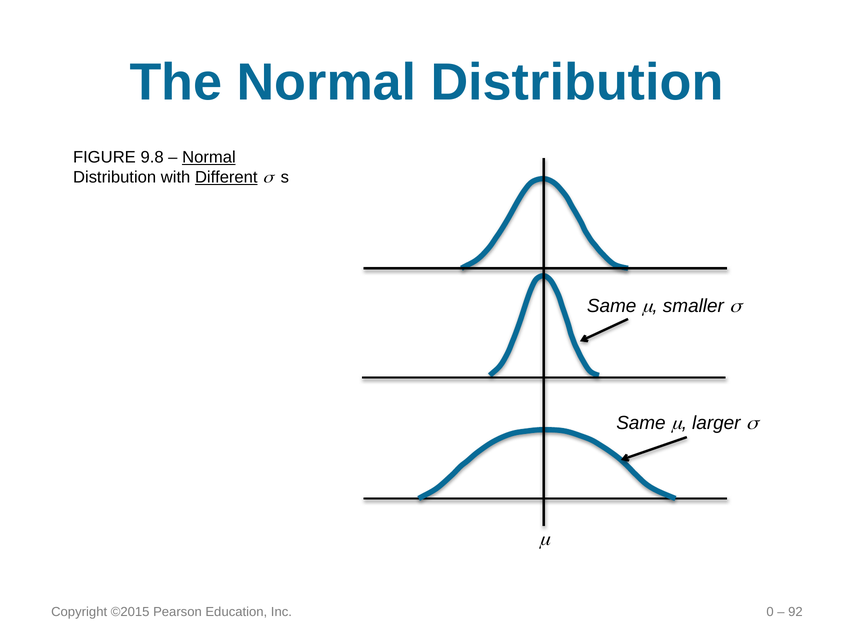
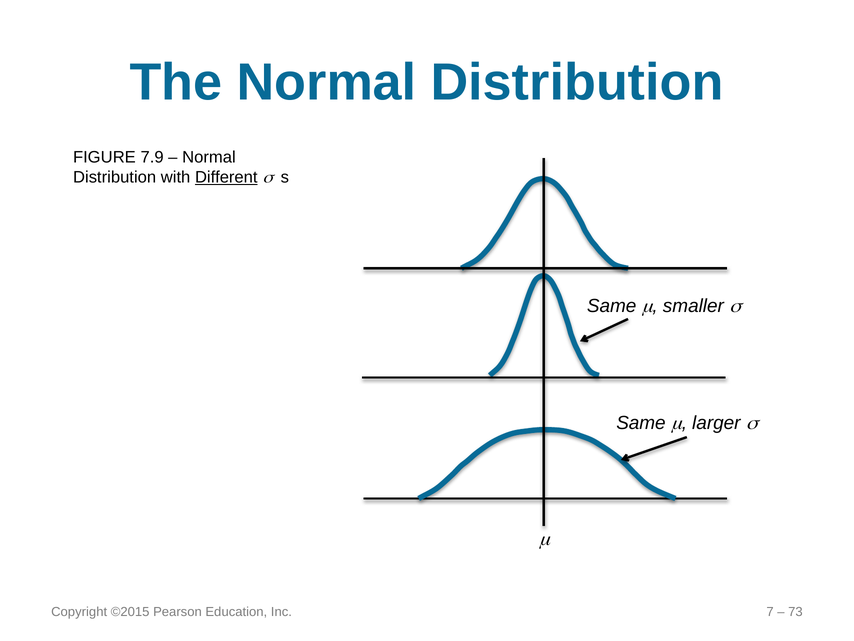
9.8: 9.8 -> 7.9 (152, 157)
Normal underline: present -> none (209, 157)
0: 0 -> 7 (770, 612)
92: 92 -> 73 (795, 612)
